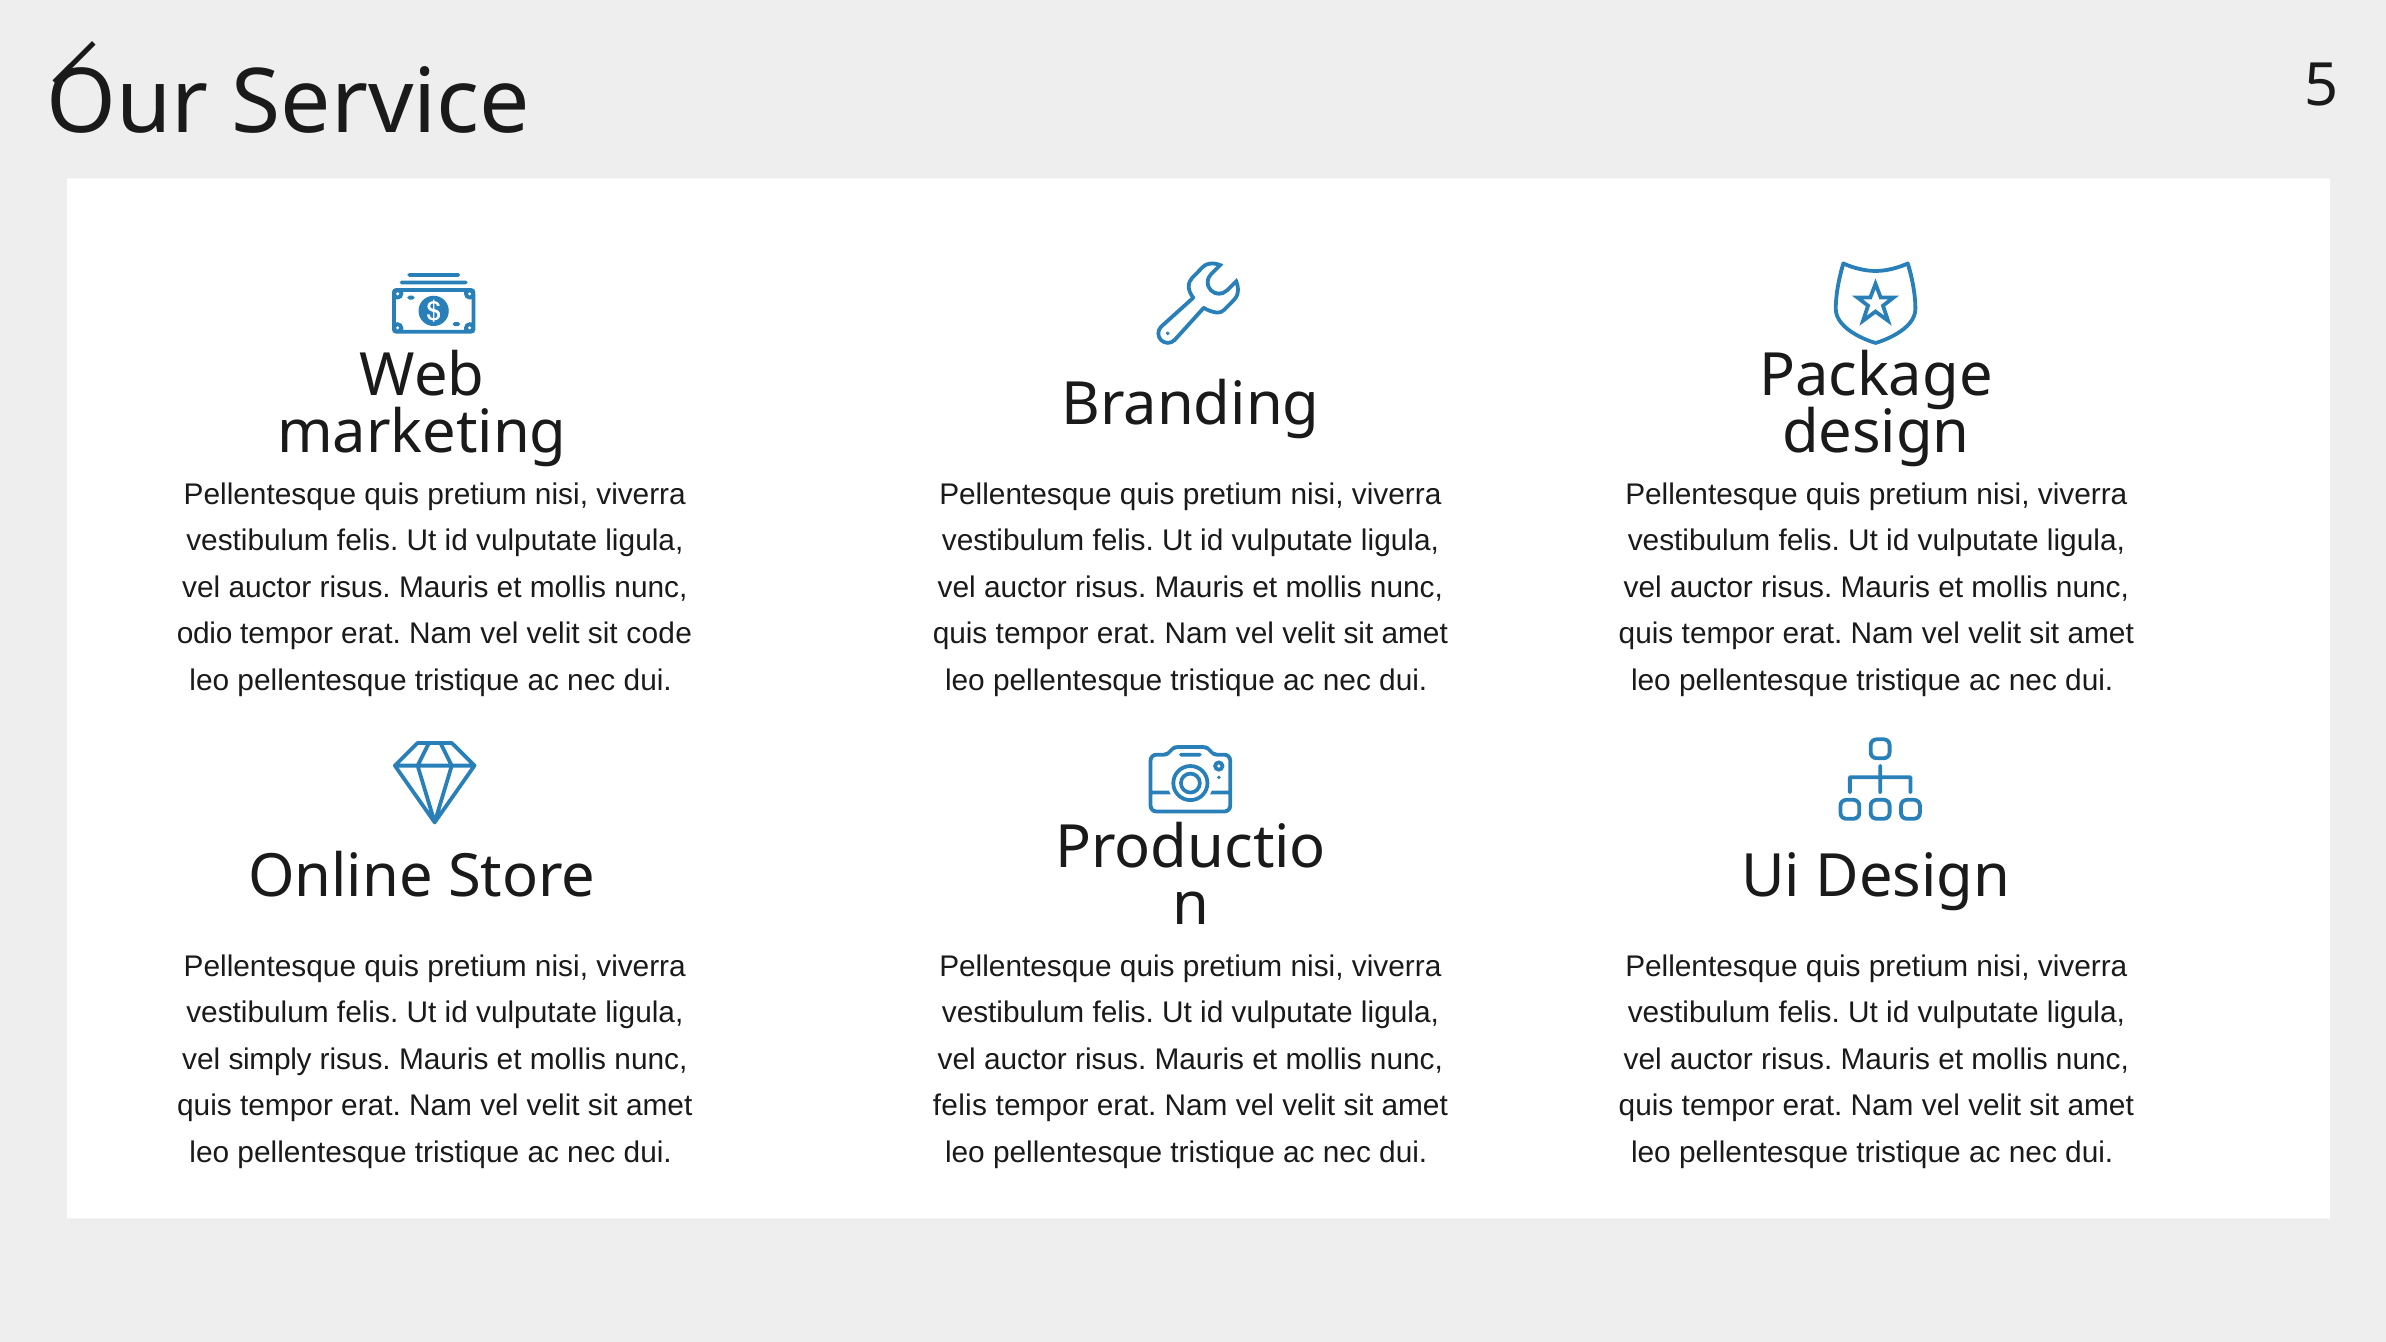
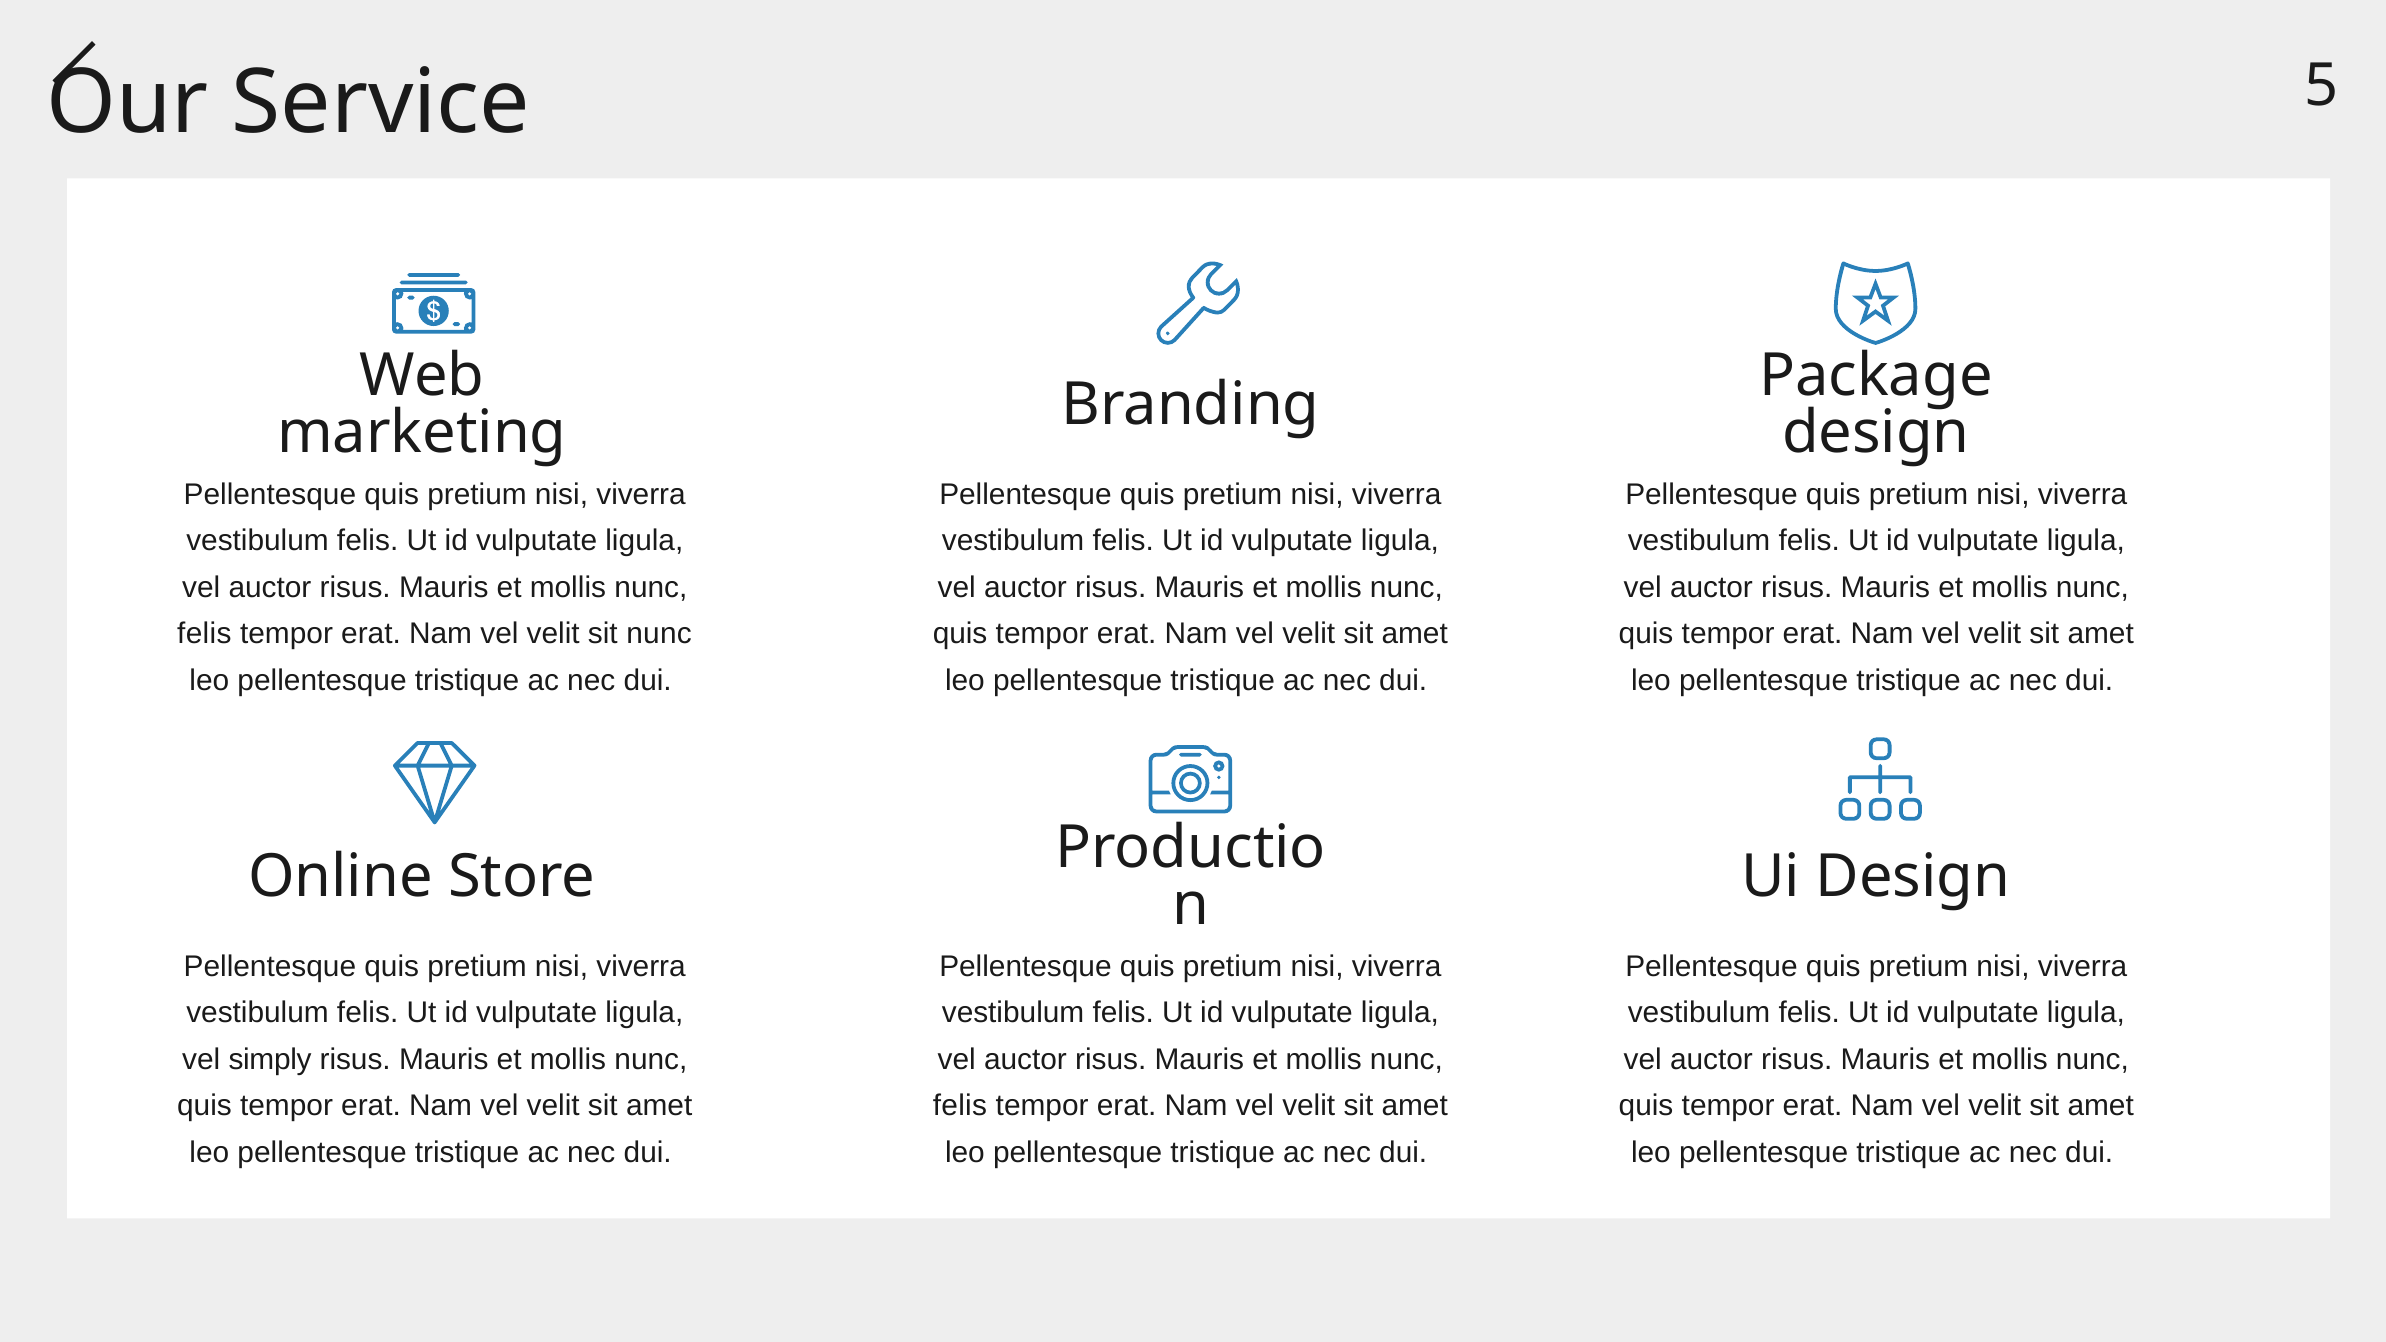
odio: odio -> felis (204, 634)
sit code: code -> nunc (659, 634)
